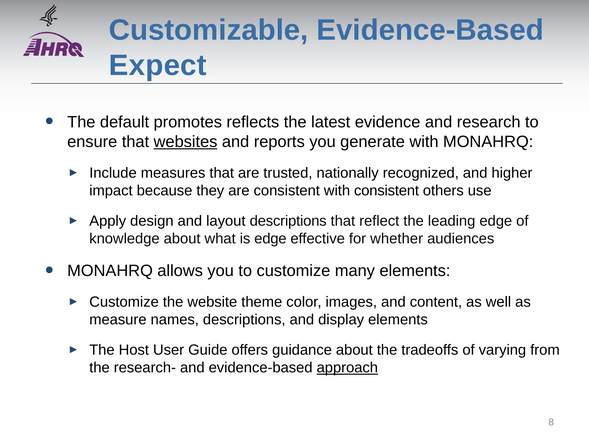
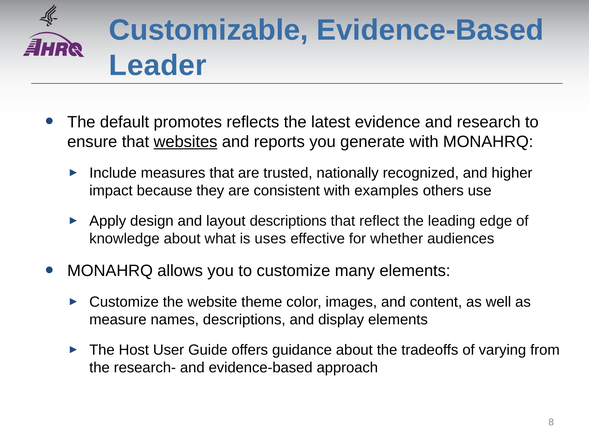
Expect: Expect -> Leader (158, 65)
with consistent: consistent -> examples (386, 191)
is edge: edge -> uses (270, 239)
approach underline: present -> none (347, 368)
